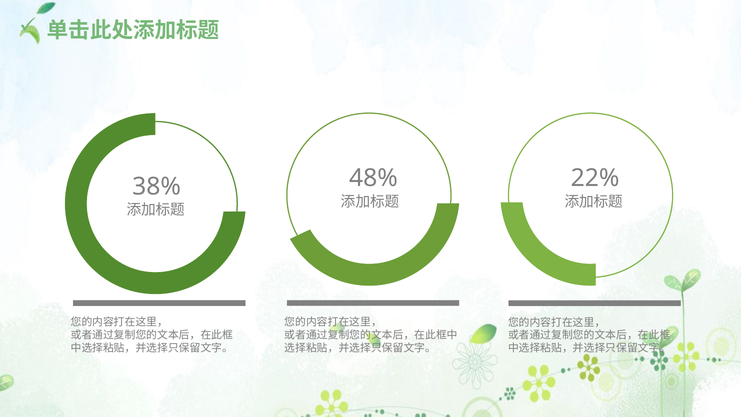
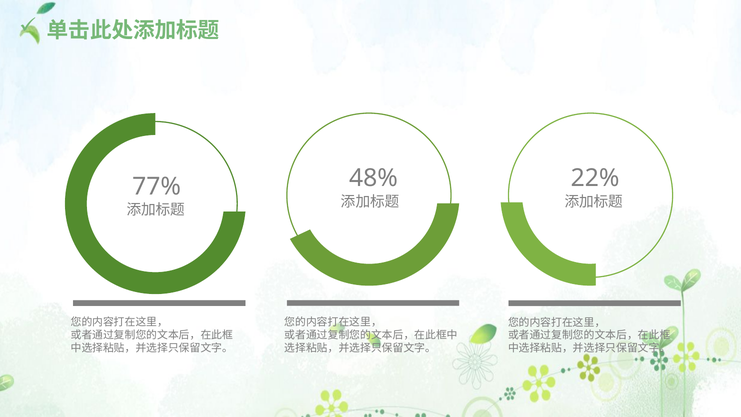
38%: 38% -> 77% (157, 187)
